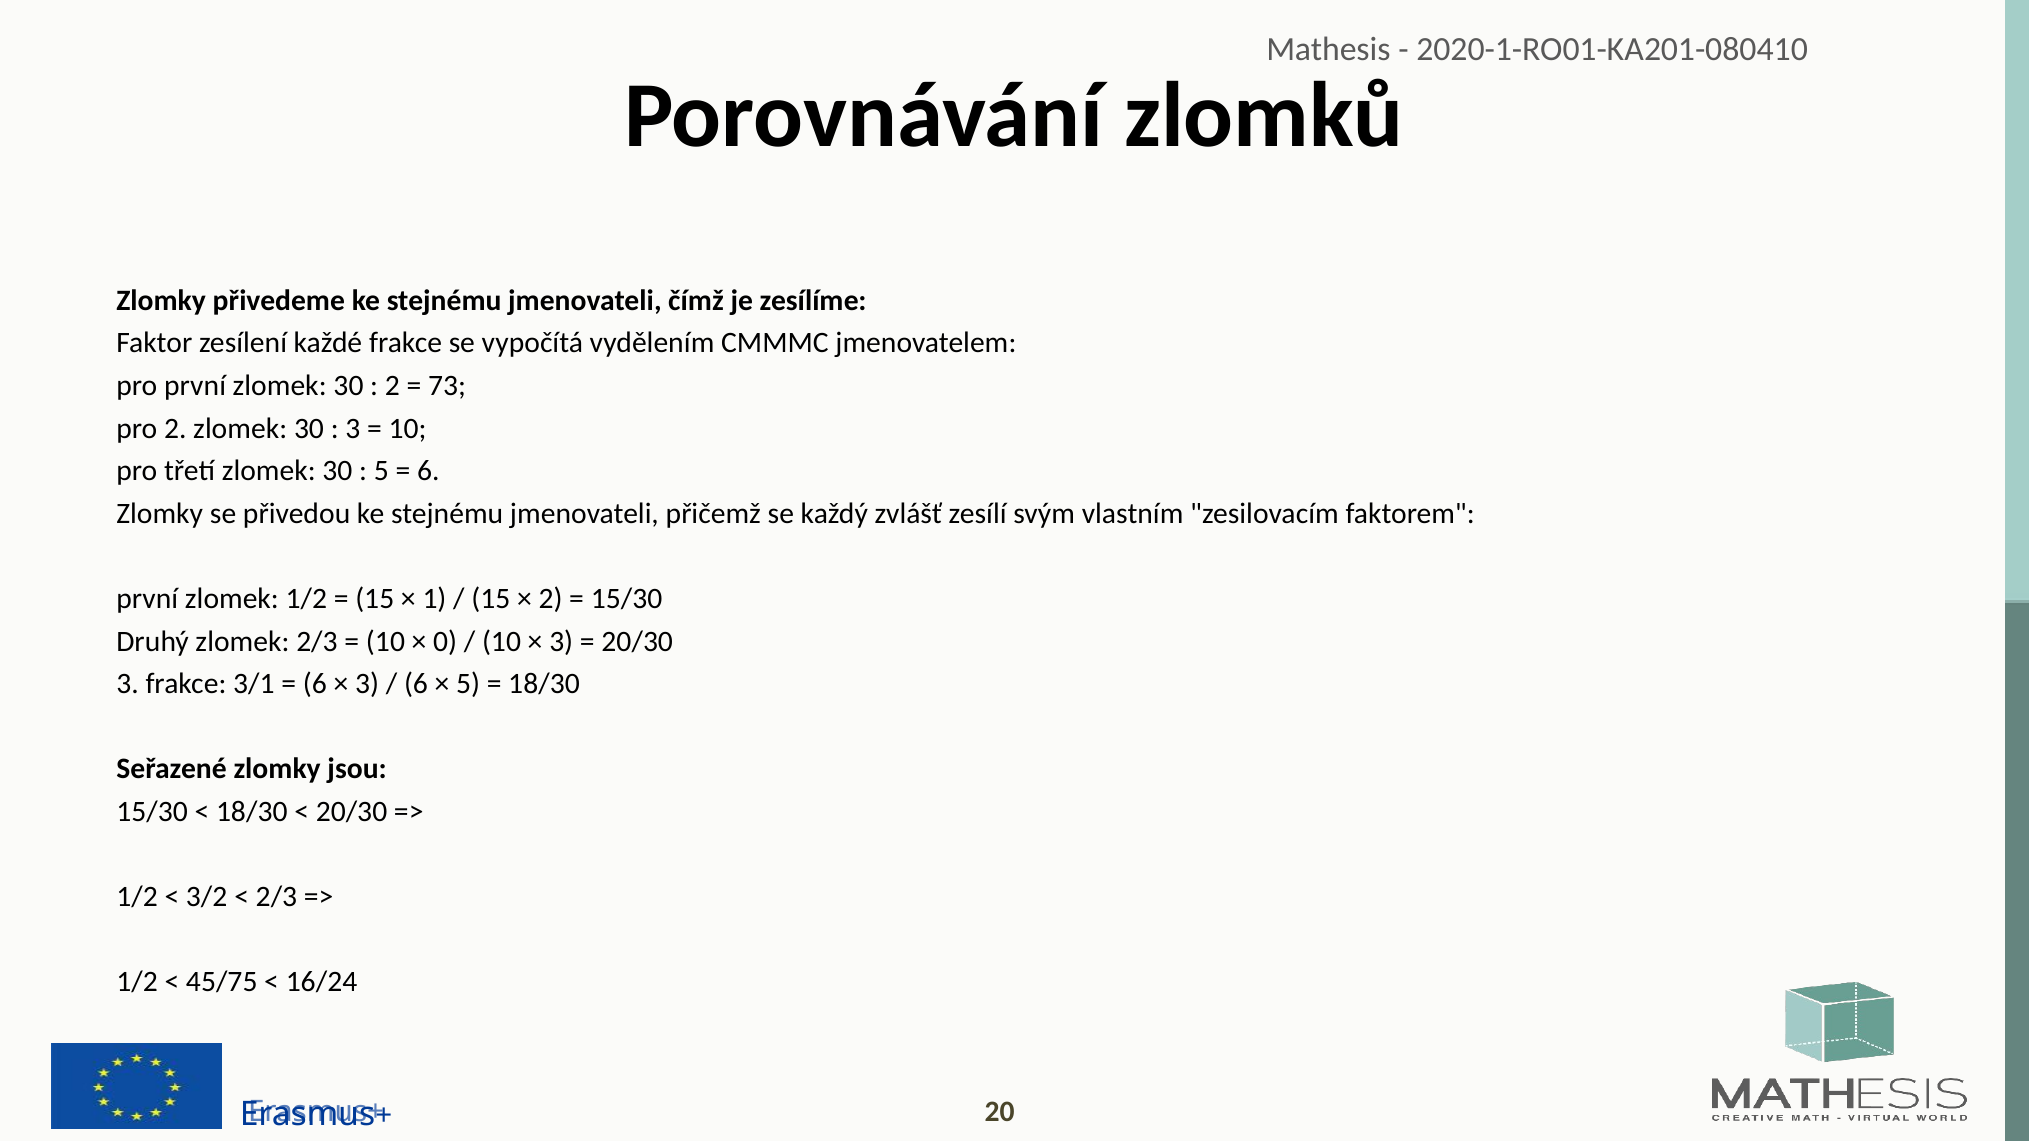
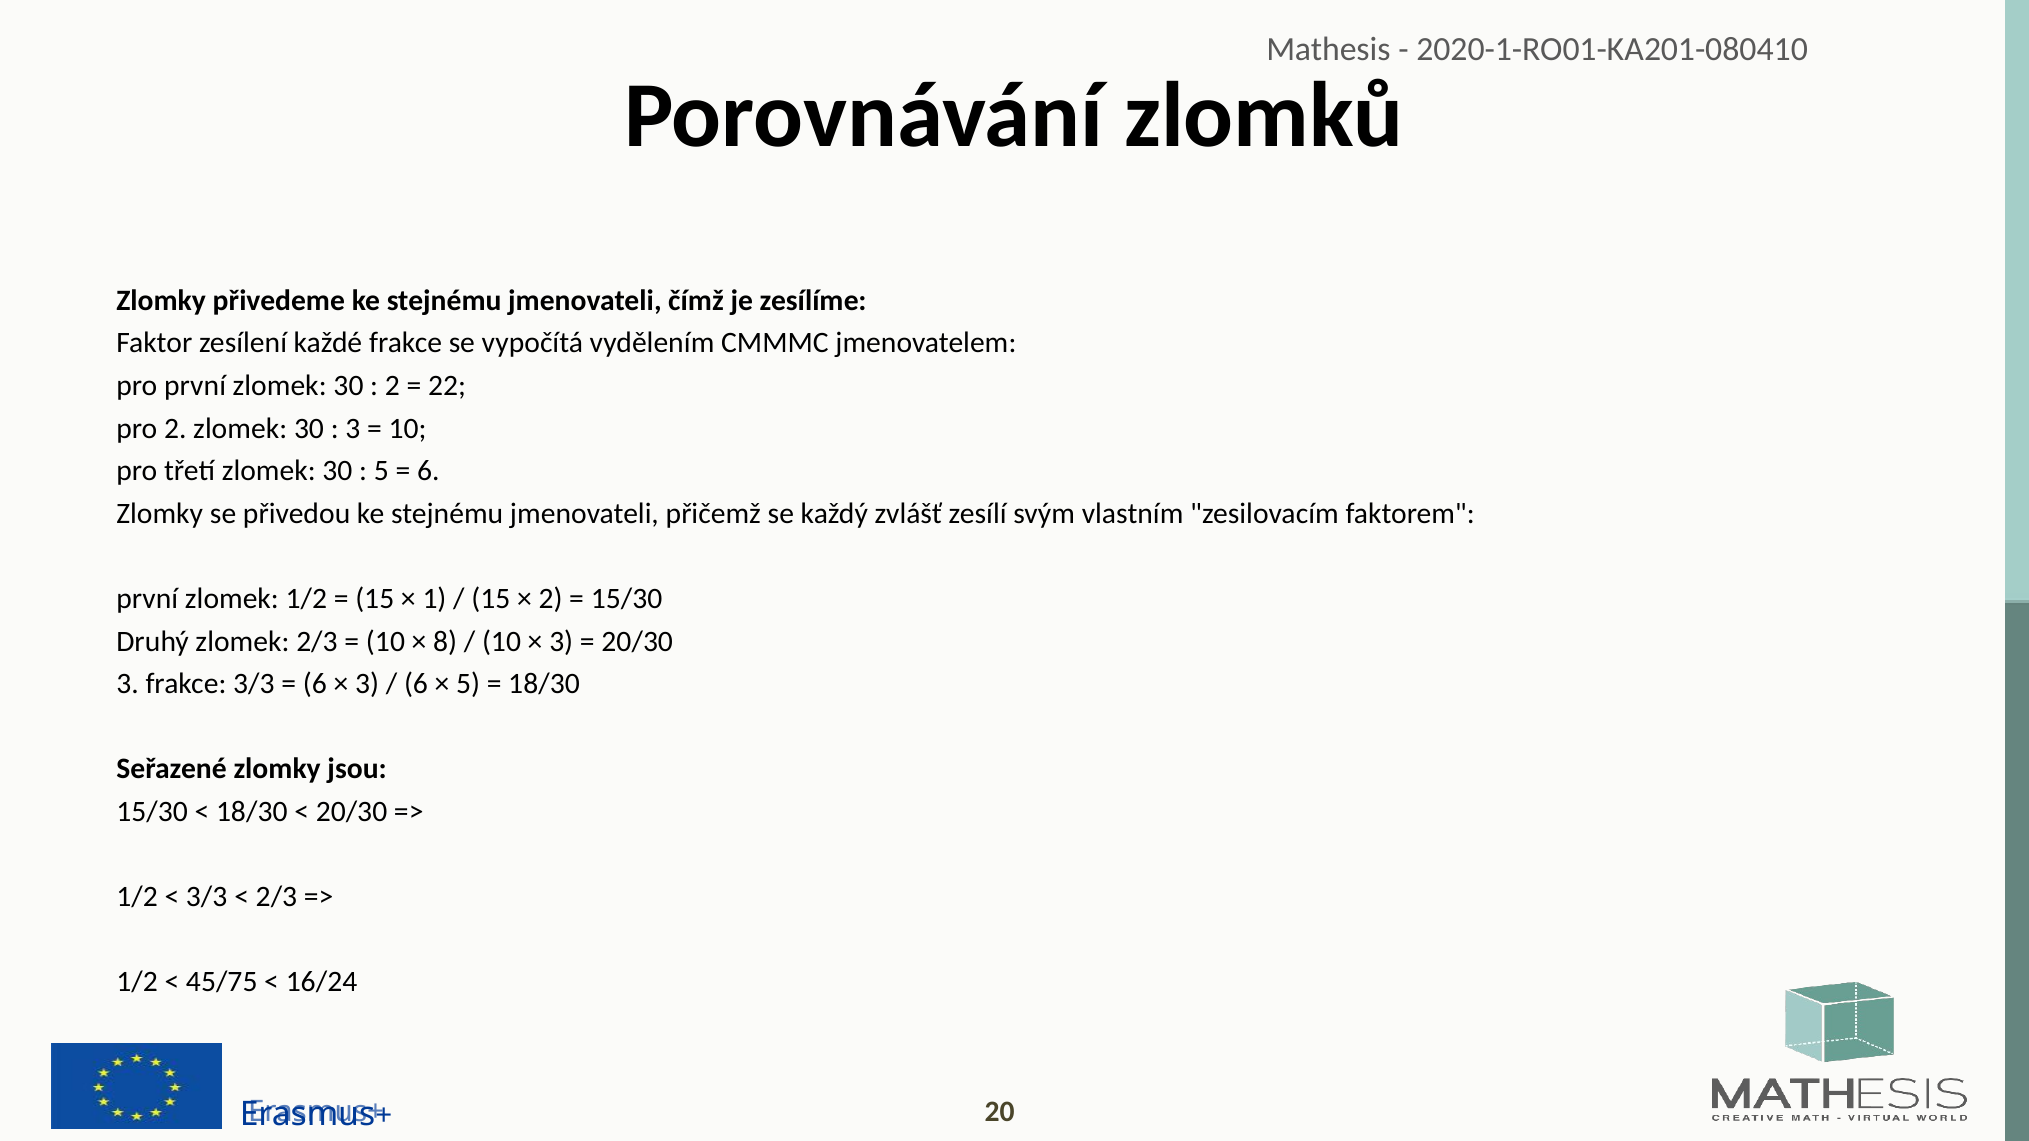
73: 73 -> 22 (447, 386)
0: 0 -> 8 (445, 641)
frakce 3/1: 3/1 -> 3/3 (254, 684)
3/2: 3/2 -> 3/3 (207, 897)
